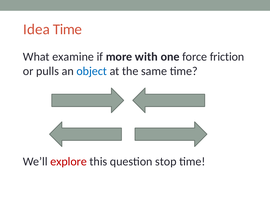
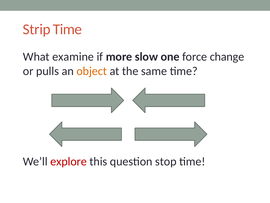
Idea: Idea -> Strip (37, 29)
with: with -> slow (146, 57)
friction: friction -> change (227, 57)
object colour: blue -> orange (92, 71)
